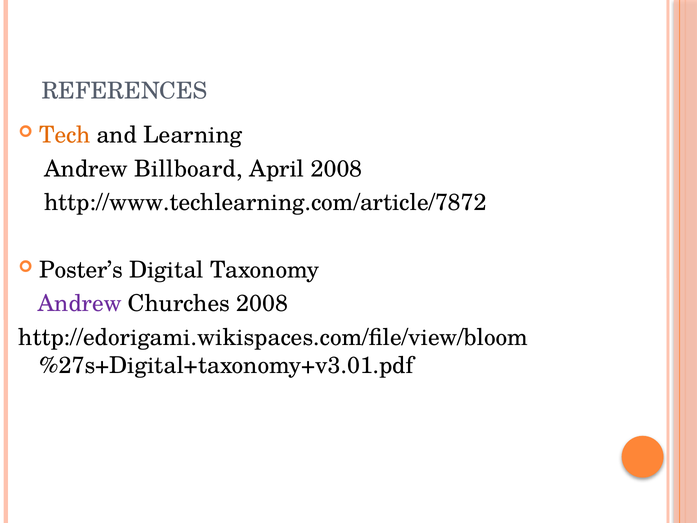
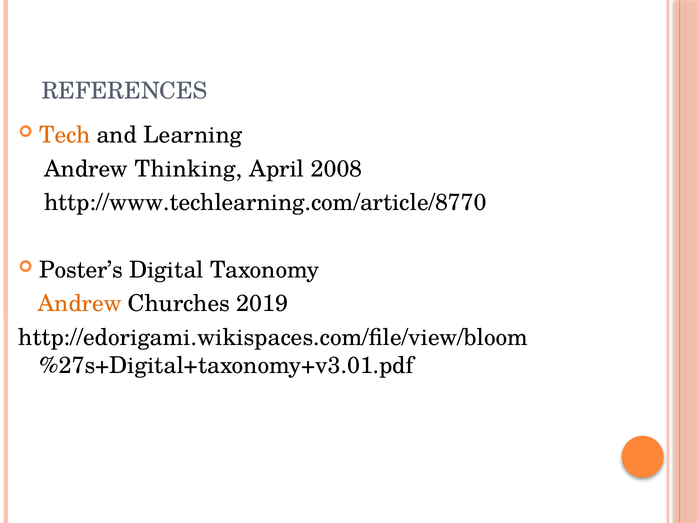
Billboard: Billboard -> Thinking (189, 169)
http://www.techlearning.com/article/7872: http://www.techlearning.com/article/7872 -> http://www.techlearning.com/article/8770 (265, 203)
Andrew colour: purple -> orange (80, 304)
Churches 2008: 2008 -> 2019 (262, 304)
